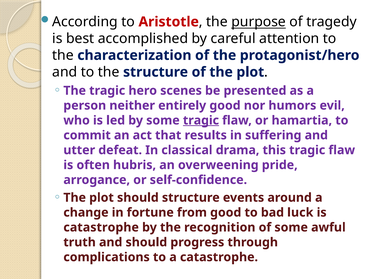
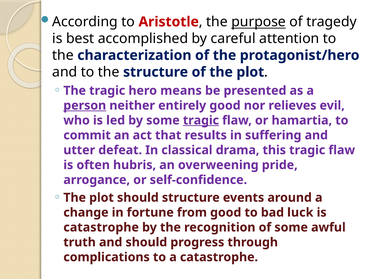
scenes: scenes -> means (181, 91)
person underline: none -> present (85, 105)
humors: humors -> relieves (292, 105)
